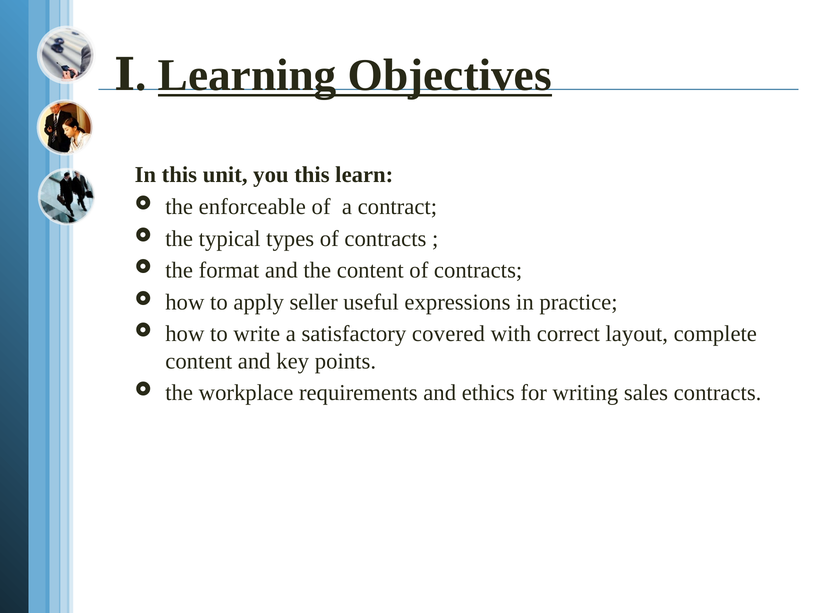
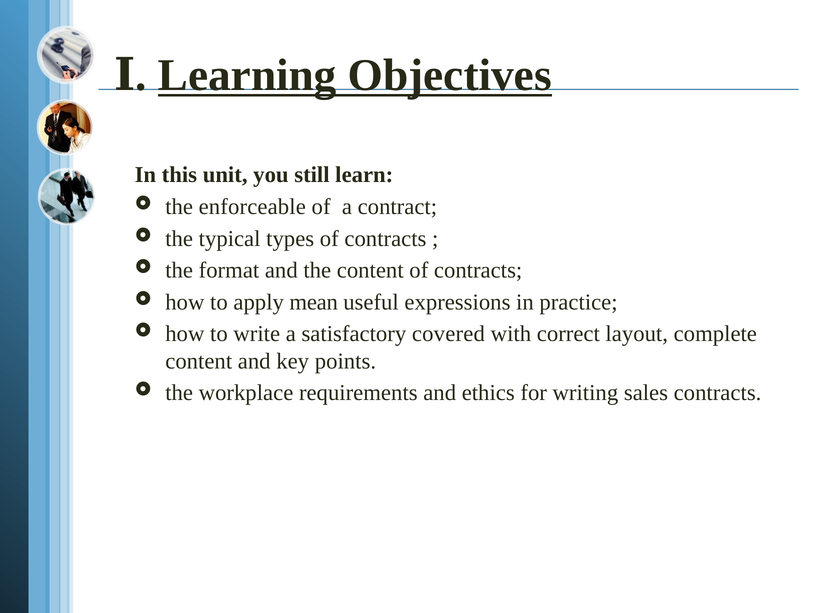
you this: this -> still (312, 175)
seller: seller -> mean (314, 302)
